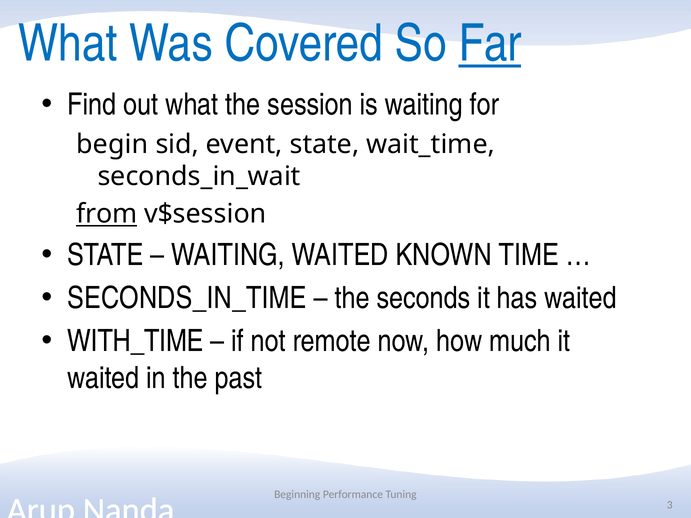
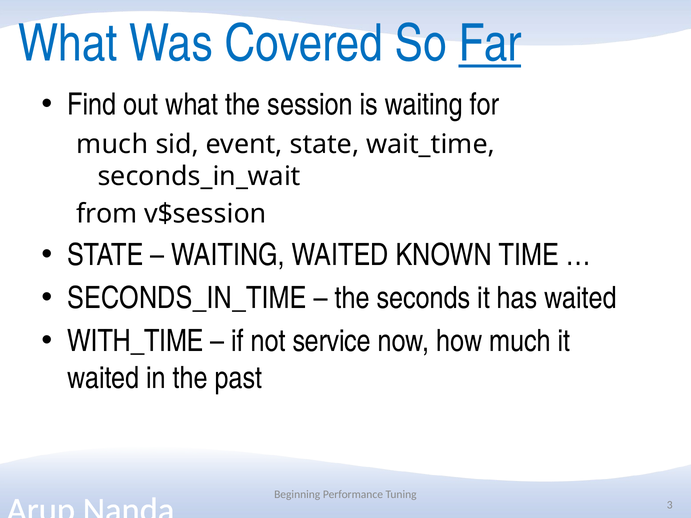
begin: begin -> much (112, 144)
from underline: present -> none (107, 214)
remote: remote -> service (332, 341)
